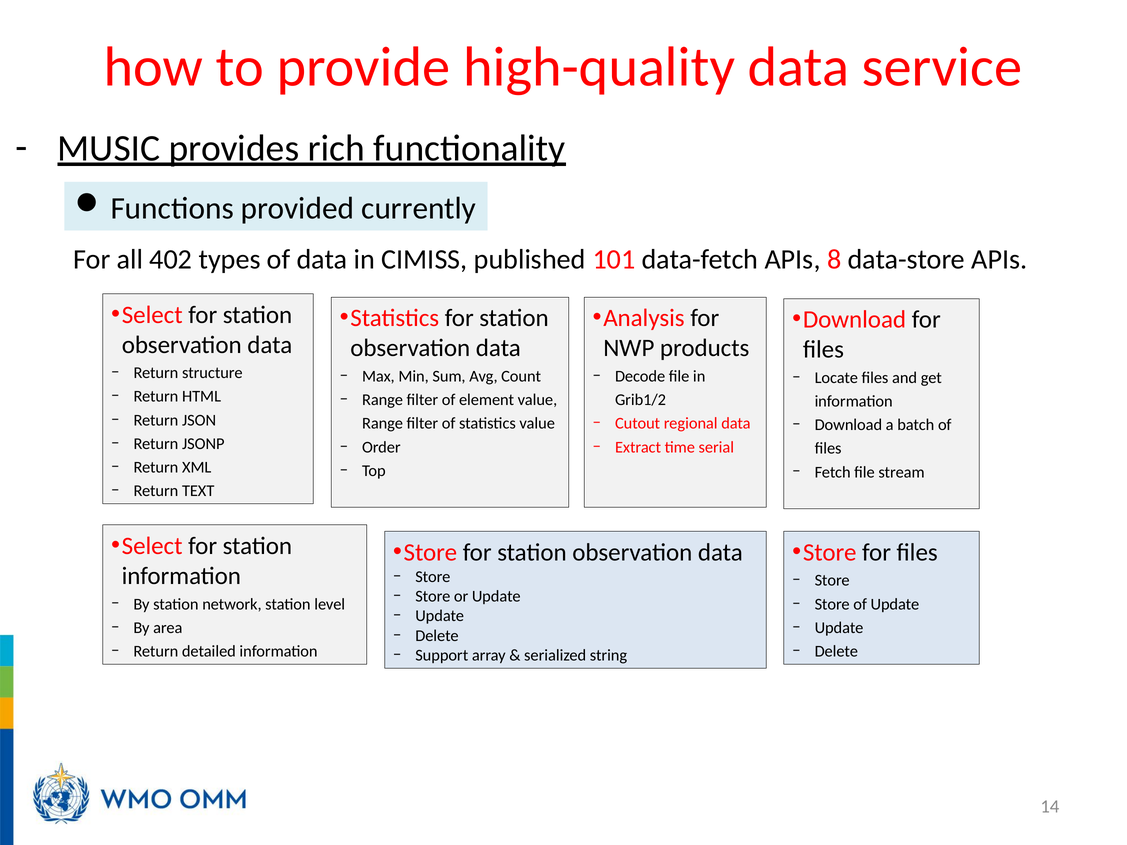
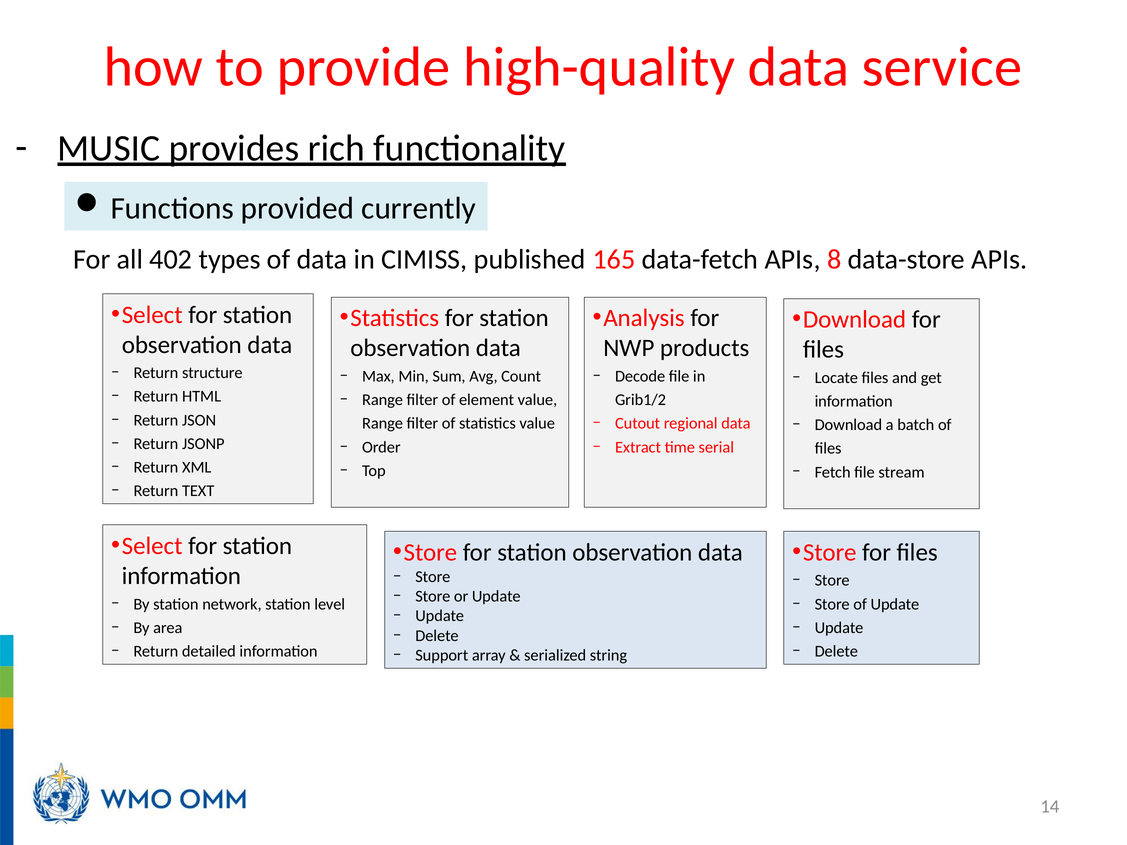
101: 101 -> 165 (614, 259)
